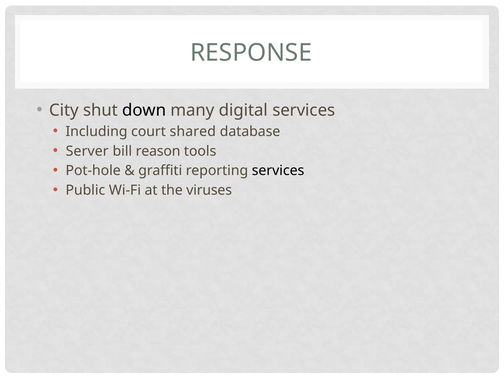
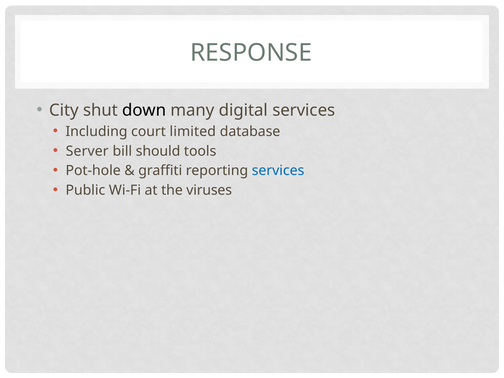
shared: shared -> limited (193, 131)
reason: reason -> should (158, 151)
services colour: black -> blue (278, 171)
